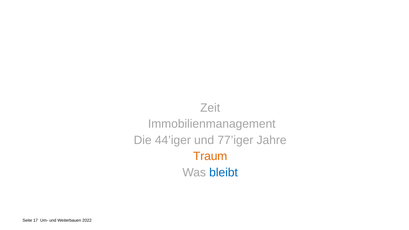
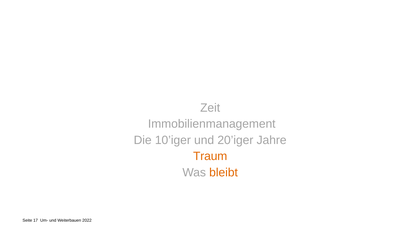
44’iger: 44’iger -> 10’iger (173, 140)
77’iger: 77’iger -> 20’iger (235, 140)
bleibt colour: blue -> orange (224, 172)
